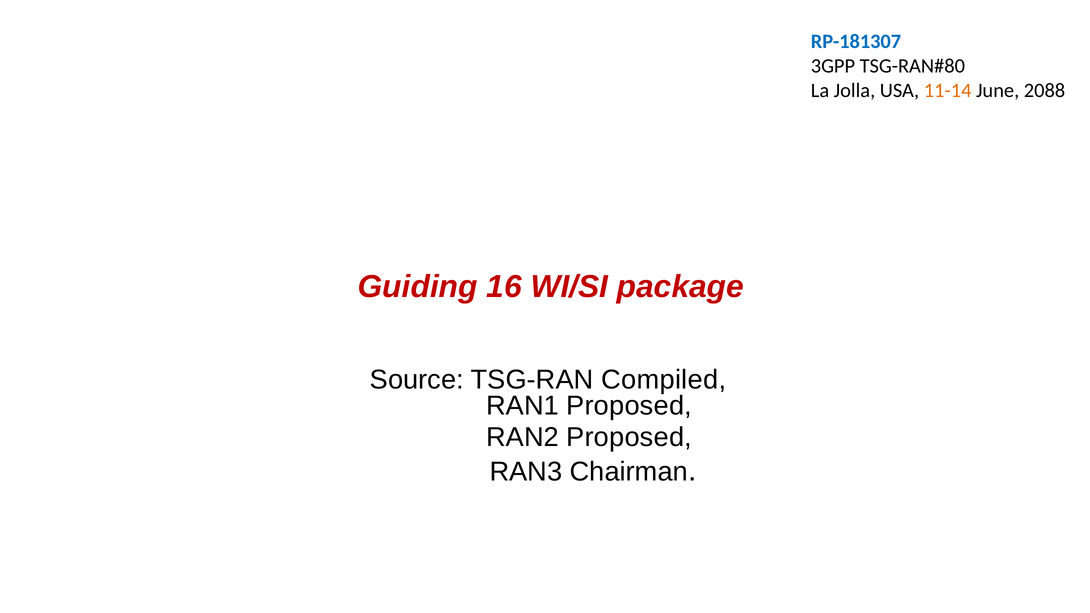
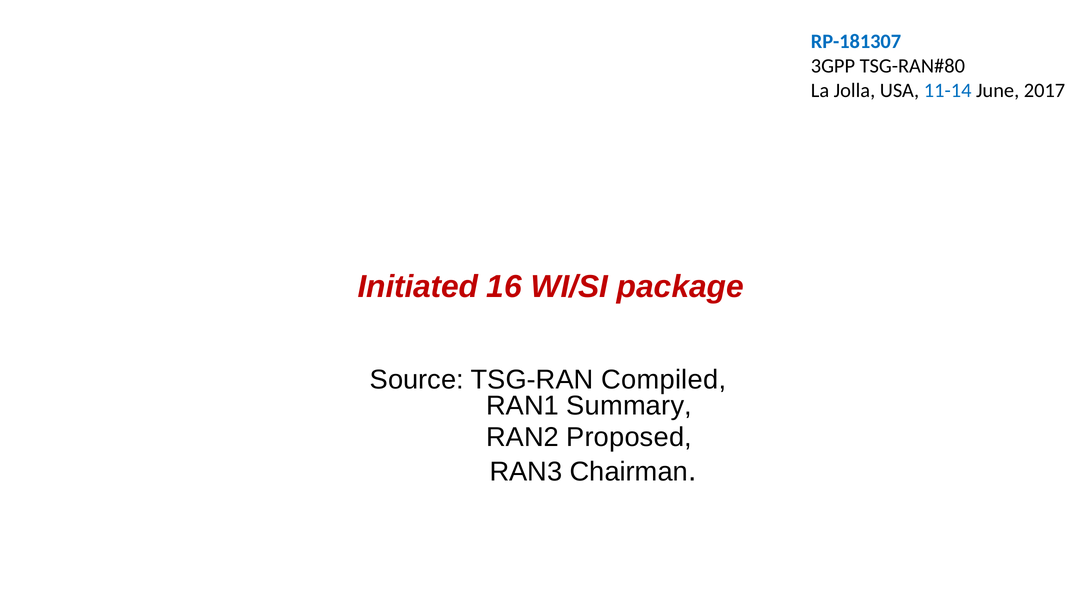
11-14 colour: orange -> blue (948, 91)
2088: 2088 -> 2017 (1045, 91)
Guiding: Guiding -> Initiated (418, 287)
RAN1 Proposed: Proposed -> Summary (629, 406)
